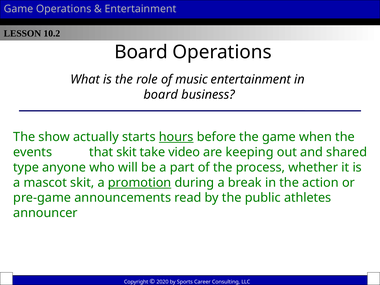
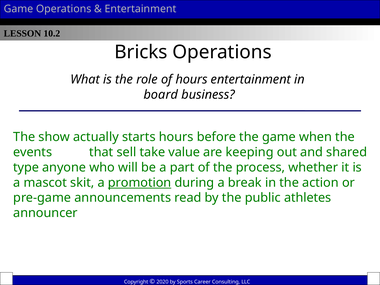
Board: Board -> Bricks (141, 52)
of music: music -> hours (192, 79)
hours underline: present -> none (176, 137)
that skit: skit -> sell (126, 152)
video: video -> value (184, 152)
